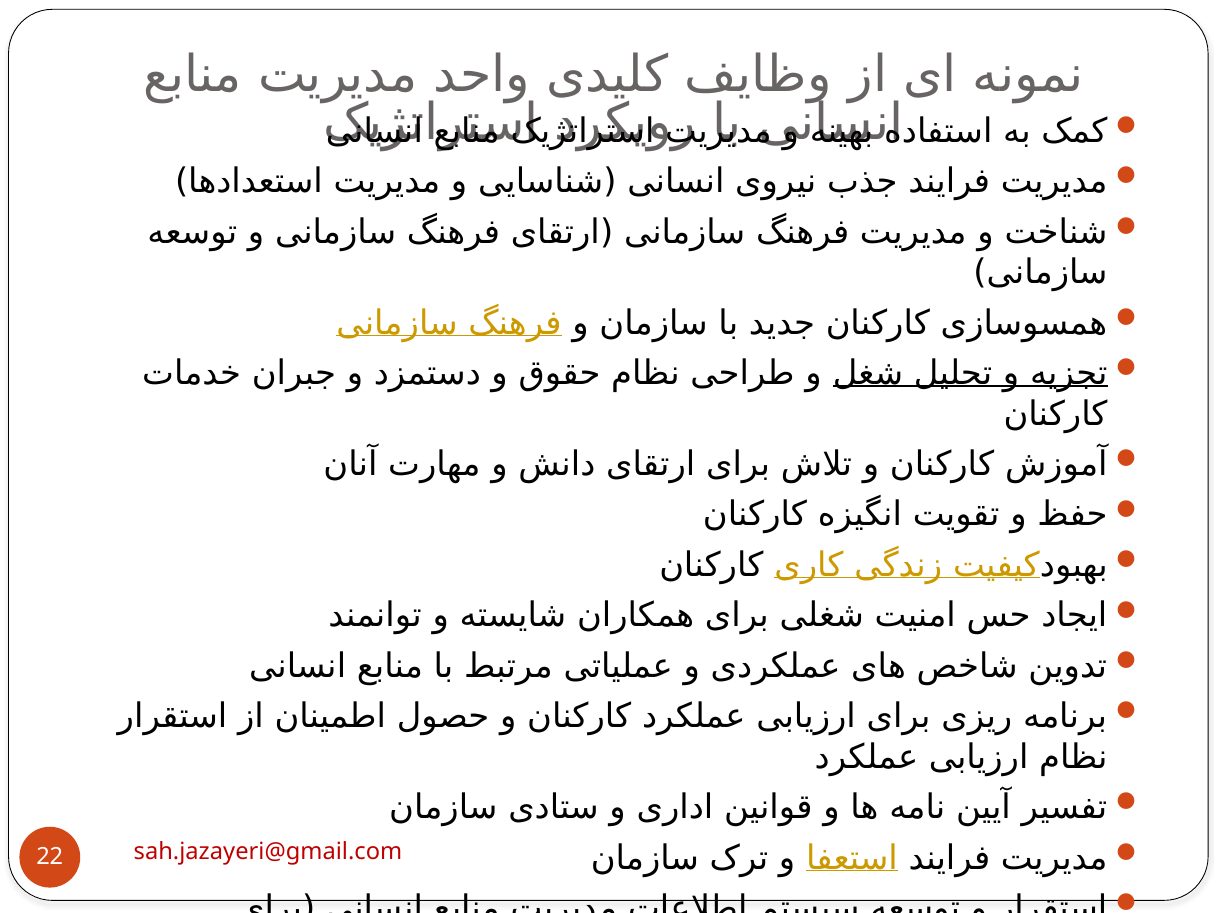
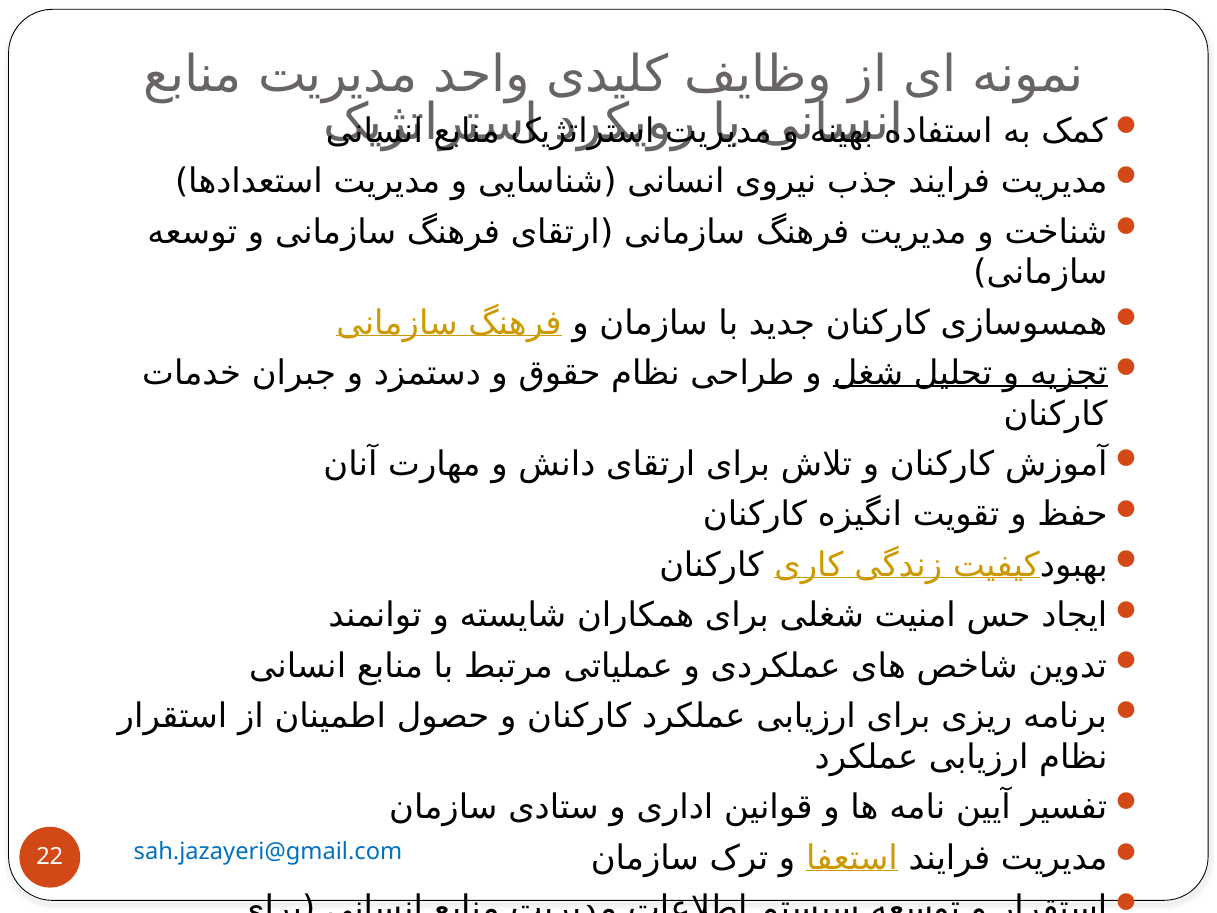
sah.jazayeri@gmail.com colour: red -> blue (268, 852)
